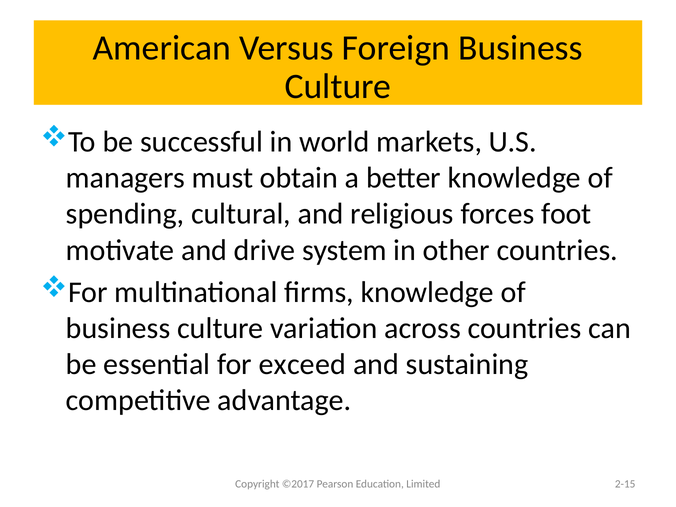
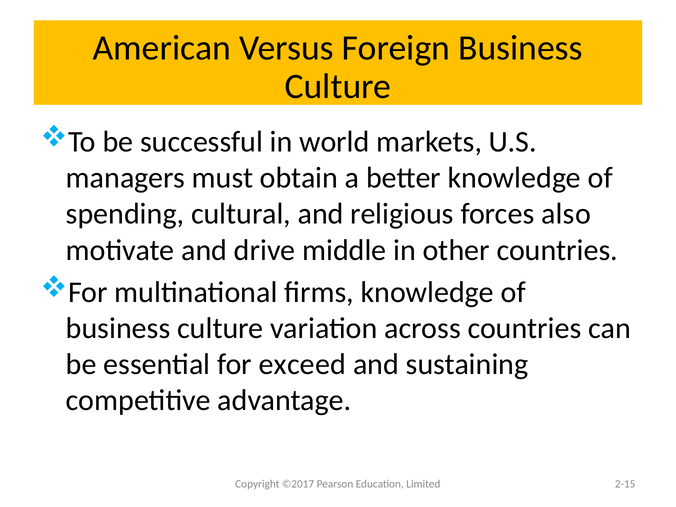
foot: foot -> also (566, 214)
system: system -> middle (344, 250)
